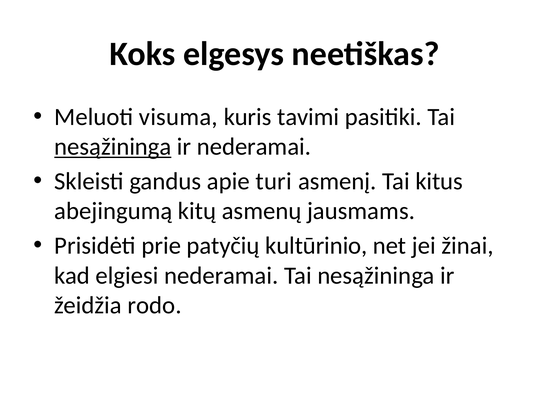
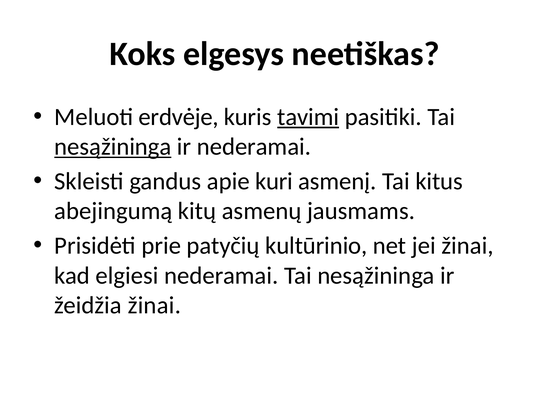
visuma: visuma -> erdvėje (179, 117)
tavimi underline: none -> present (308, 117)
turi: turi -> kuri (274, 181)
žeidžia rodo: rodo -> žinai (154, 305)
